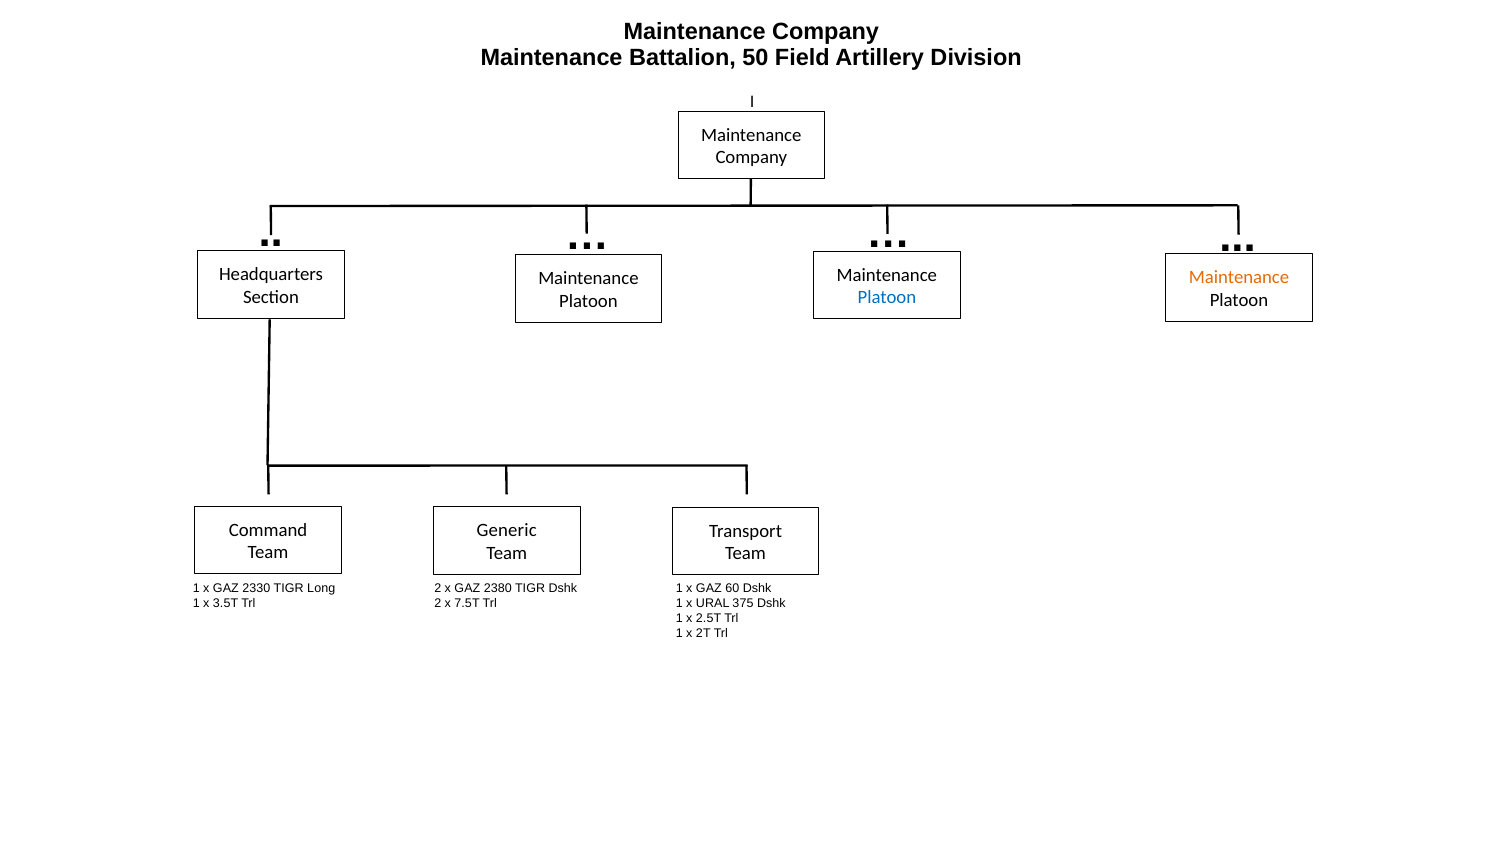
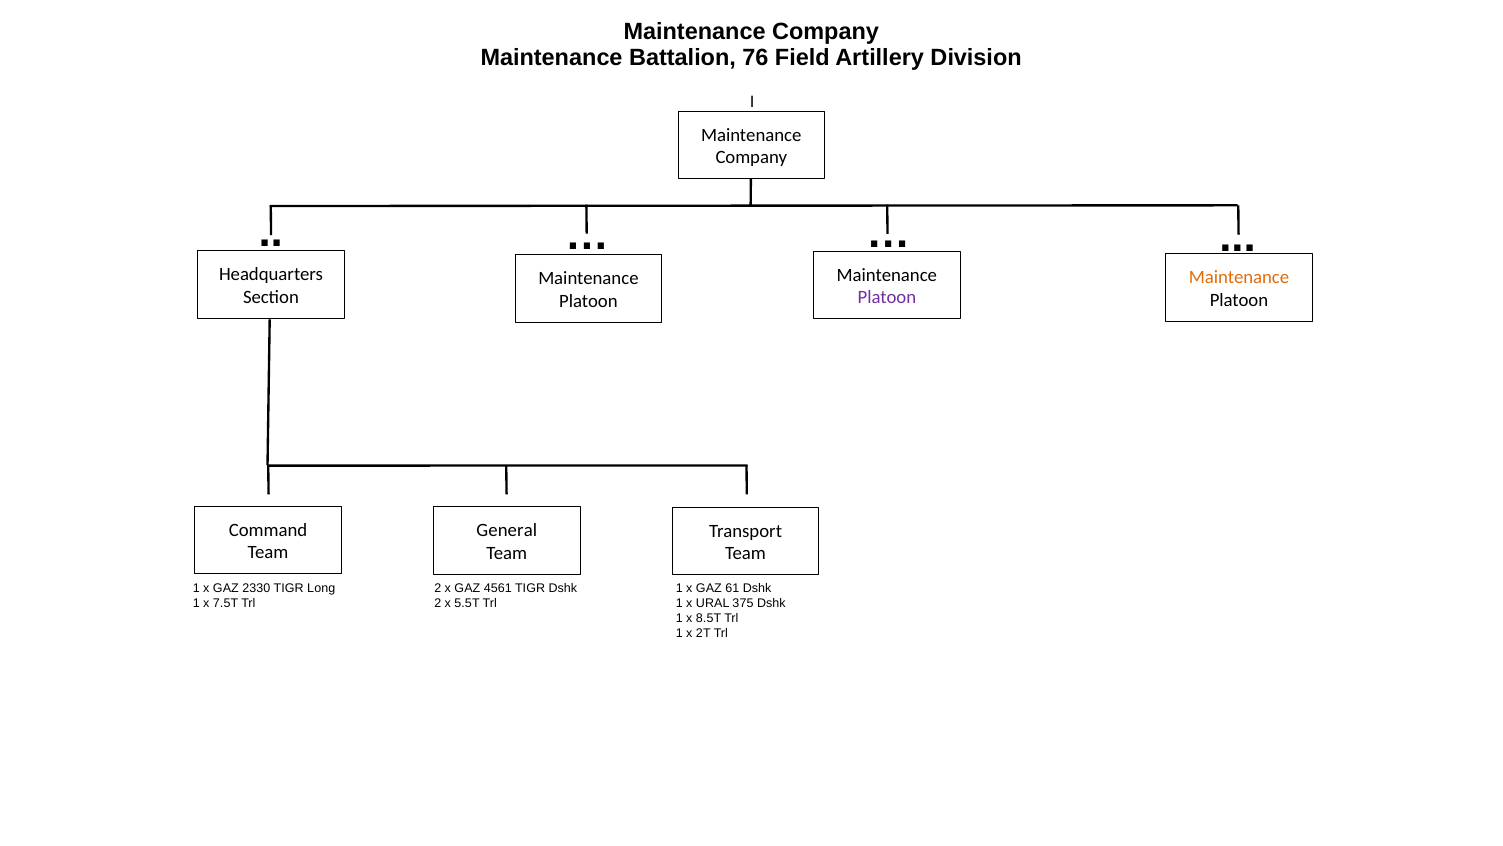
50: 50 -> 76 (756, 57)
Platoon colour: blue -> purple (887, 297)
Generic: Generic -> General (507, 530)
2380: 2380 -> 4561 (498, 587)
60: 60 -> 61 (732, 587)
3.5T: 3.5T -> 7.5T (226, 602)
7.5T: 7.5T -> 5.5T (467, 602)
2.5T: 2.5T -> 8.5T (709, 617)
